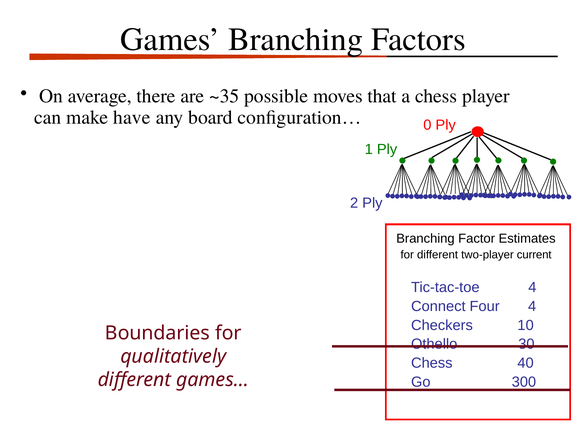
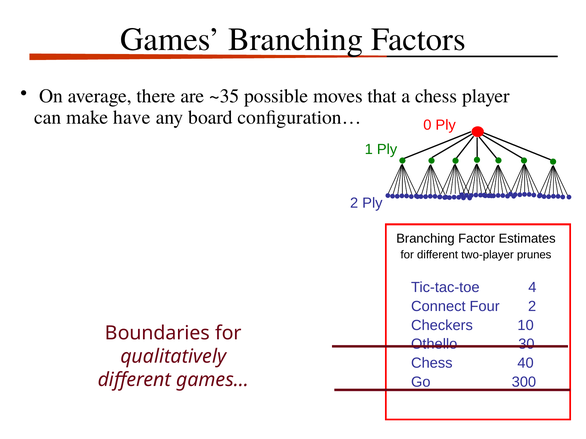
current: current -> prunes (534, 255)
Four 4: 4 -> 2 (532, 307)
